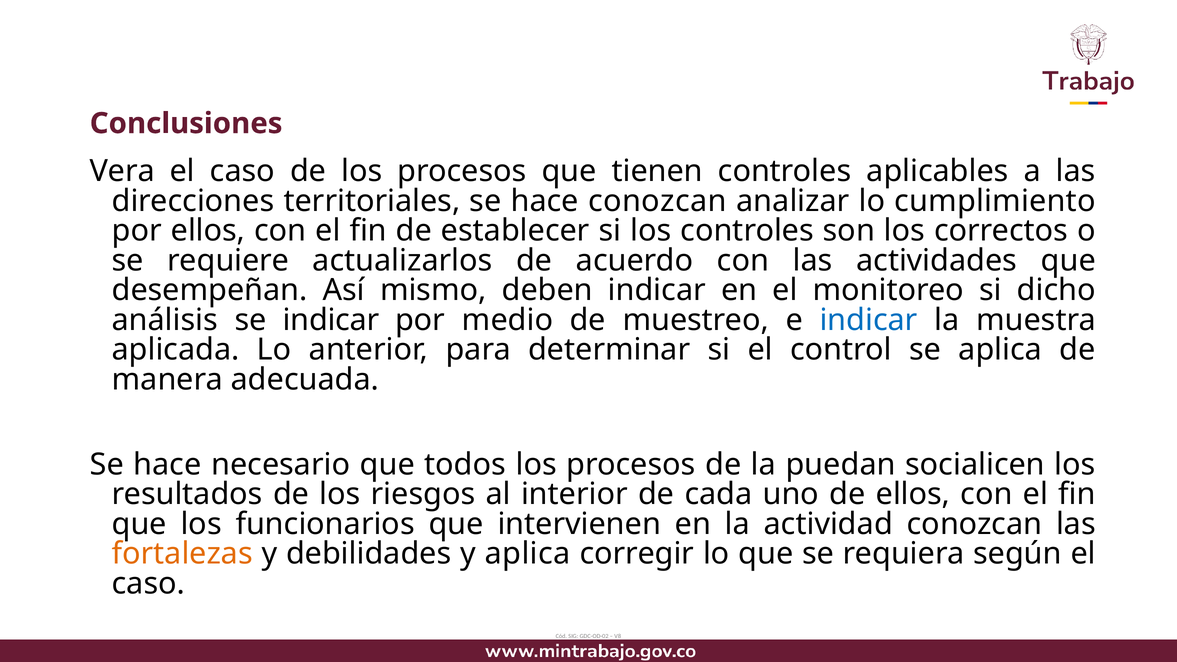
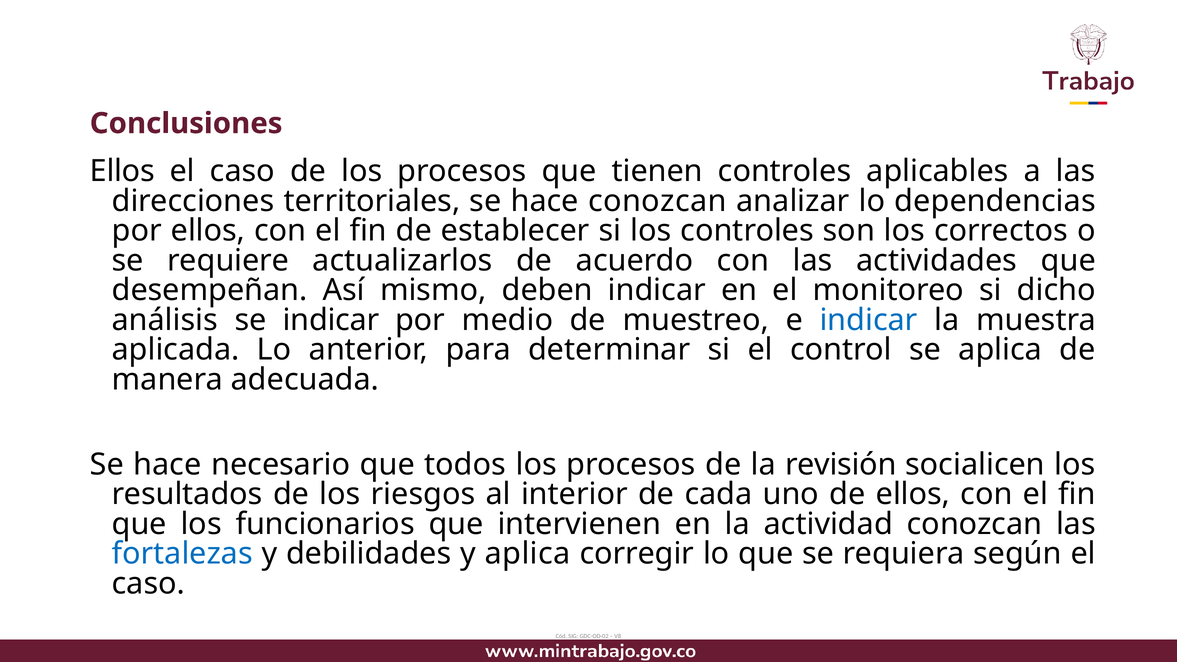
Vera: Vera -> Ellos (122, 171)
cumplimiento: cumplimiento -> dependencias (995, 201)
puedan: puedan -> revisión (841, 465)
fortalezas colour: orange -> blue (182, 554)
